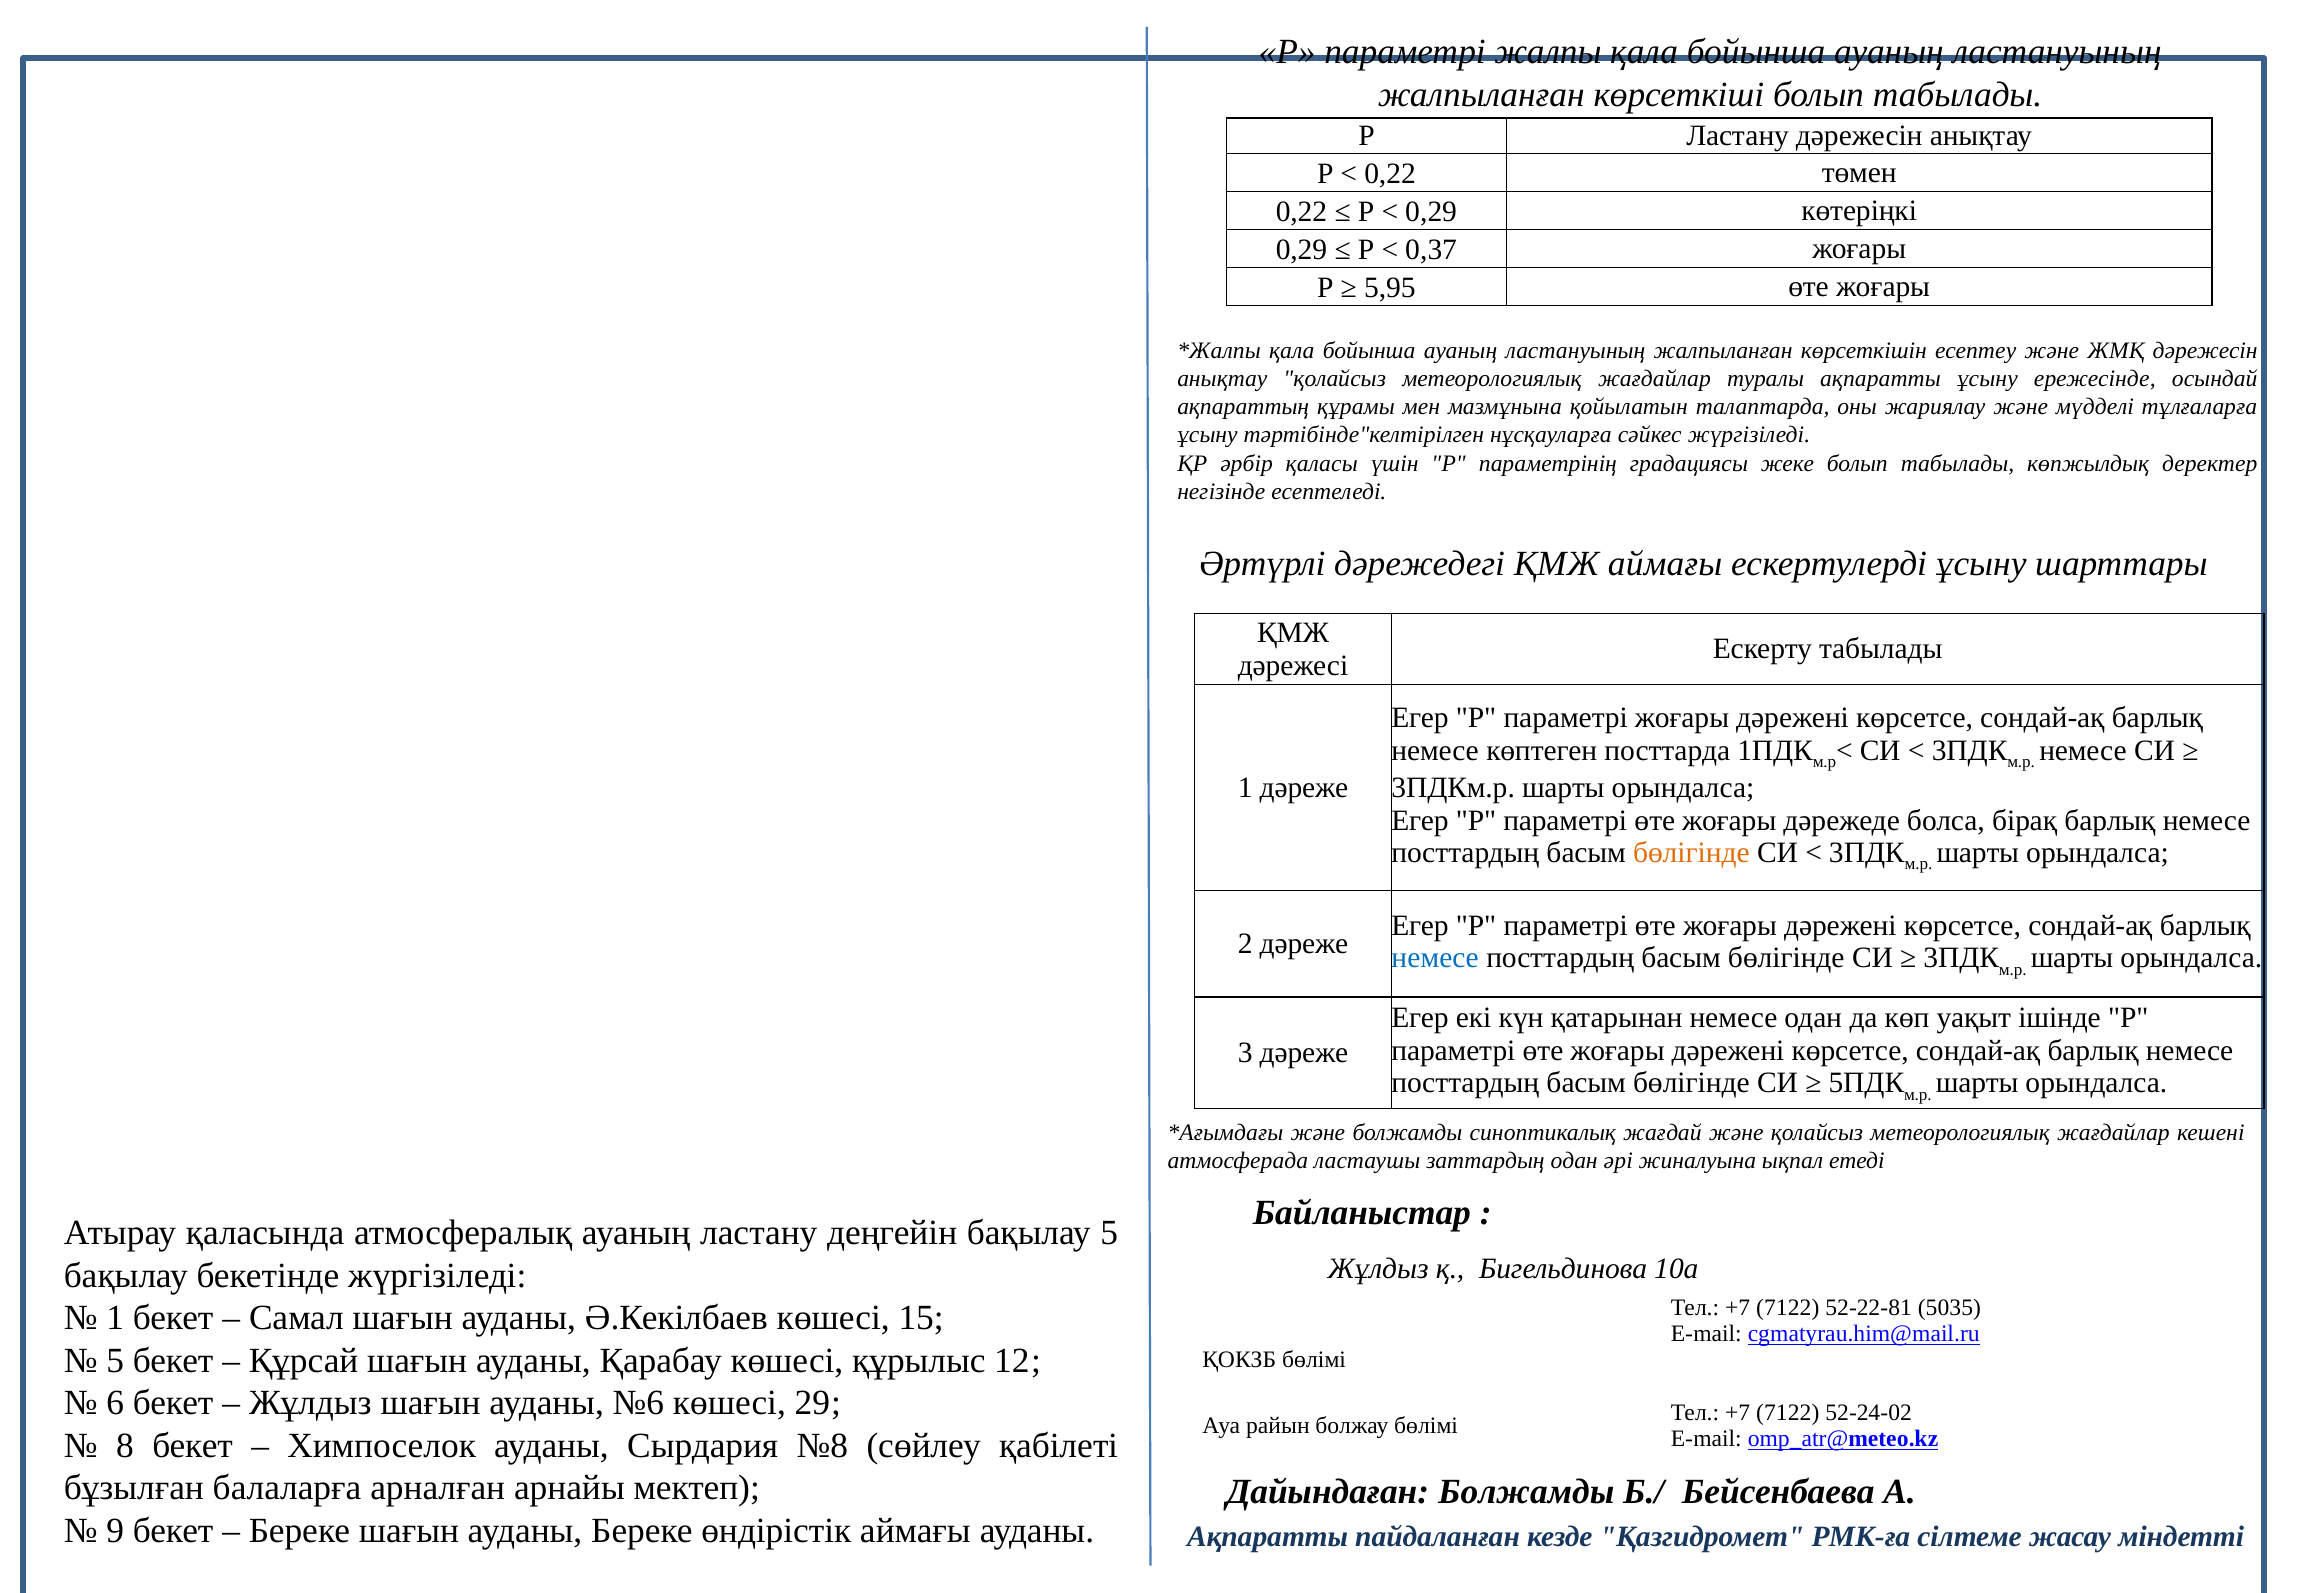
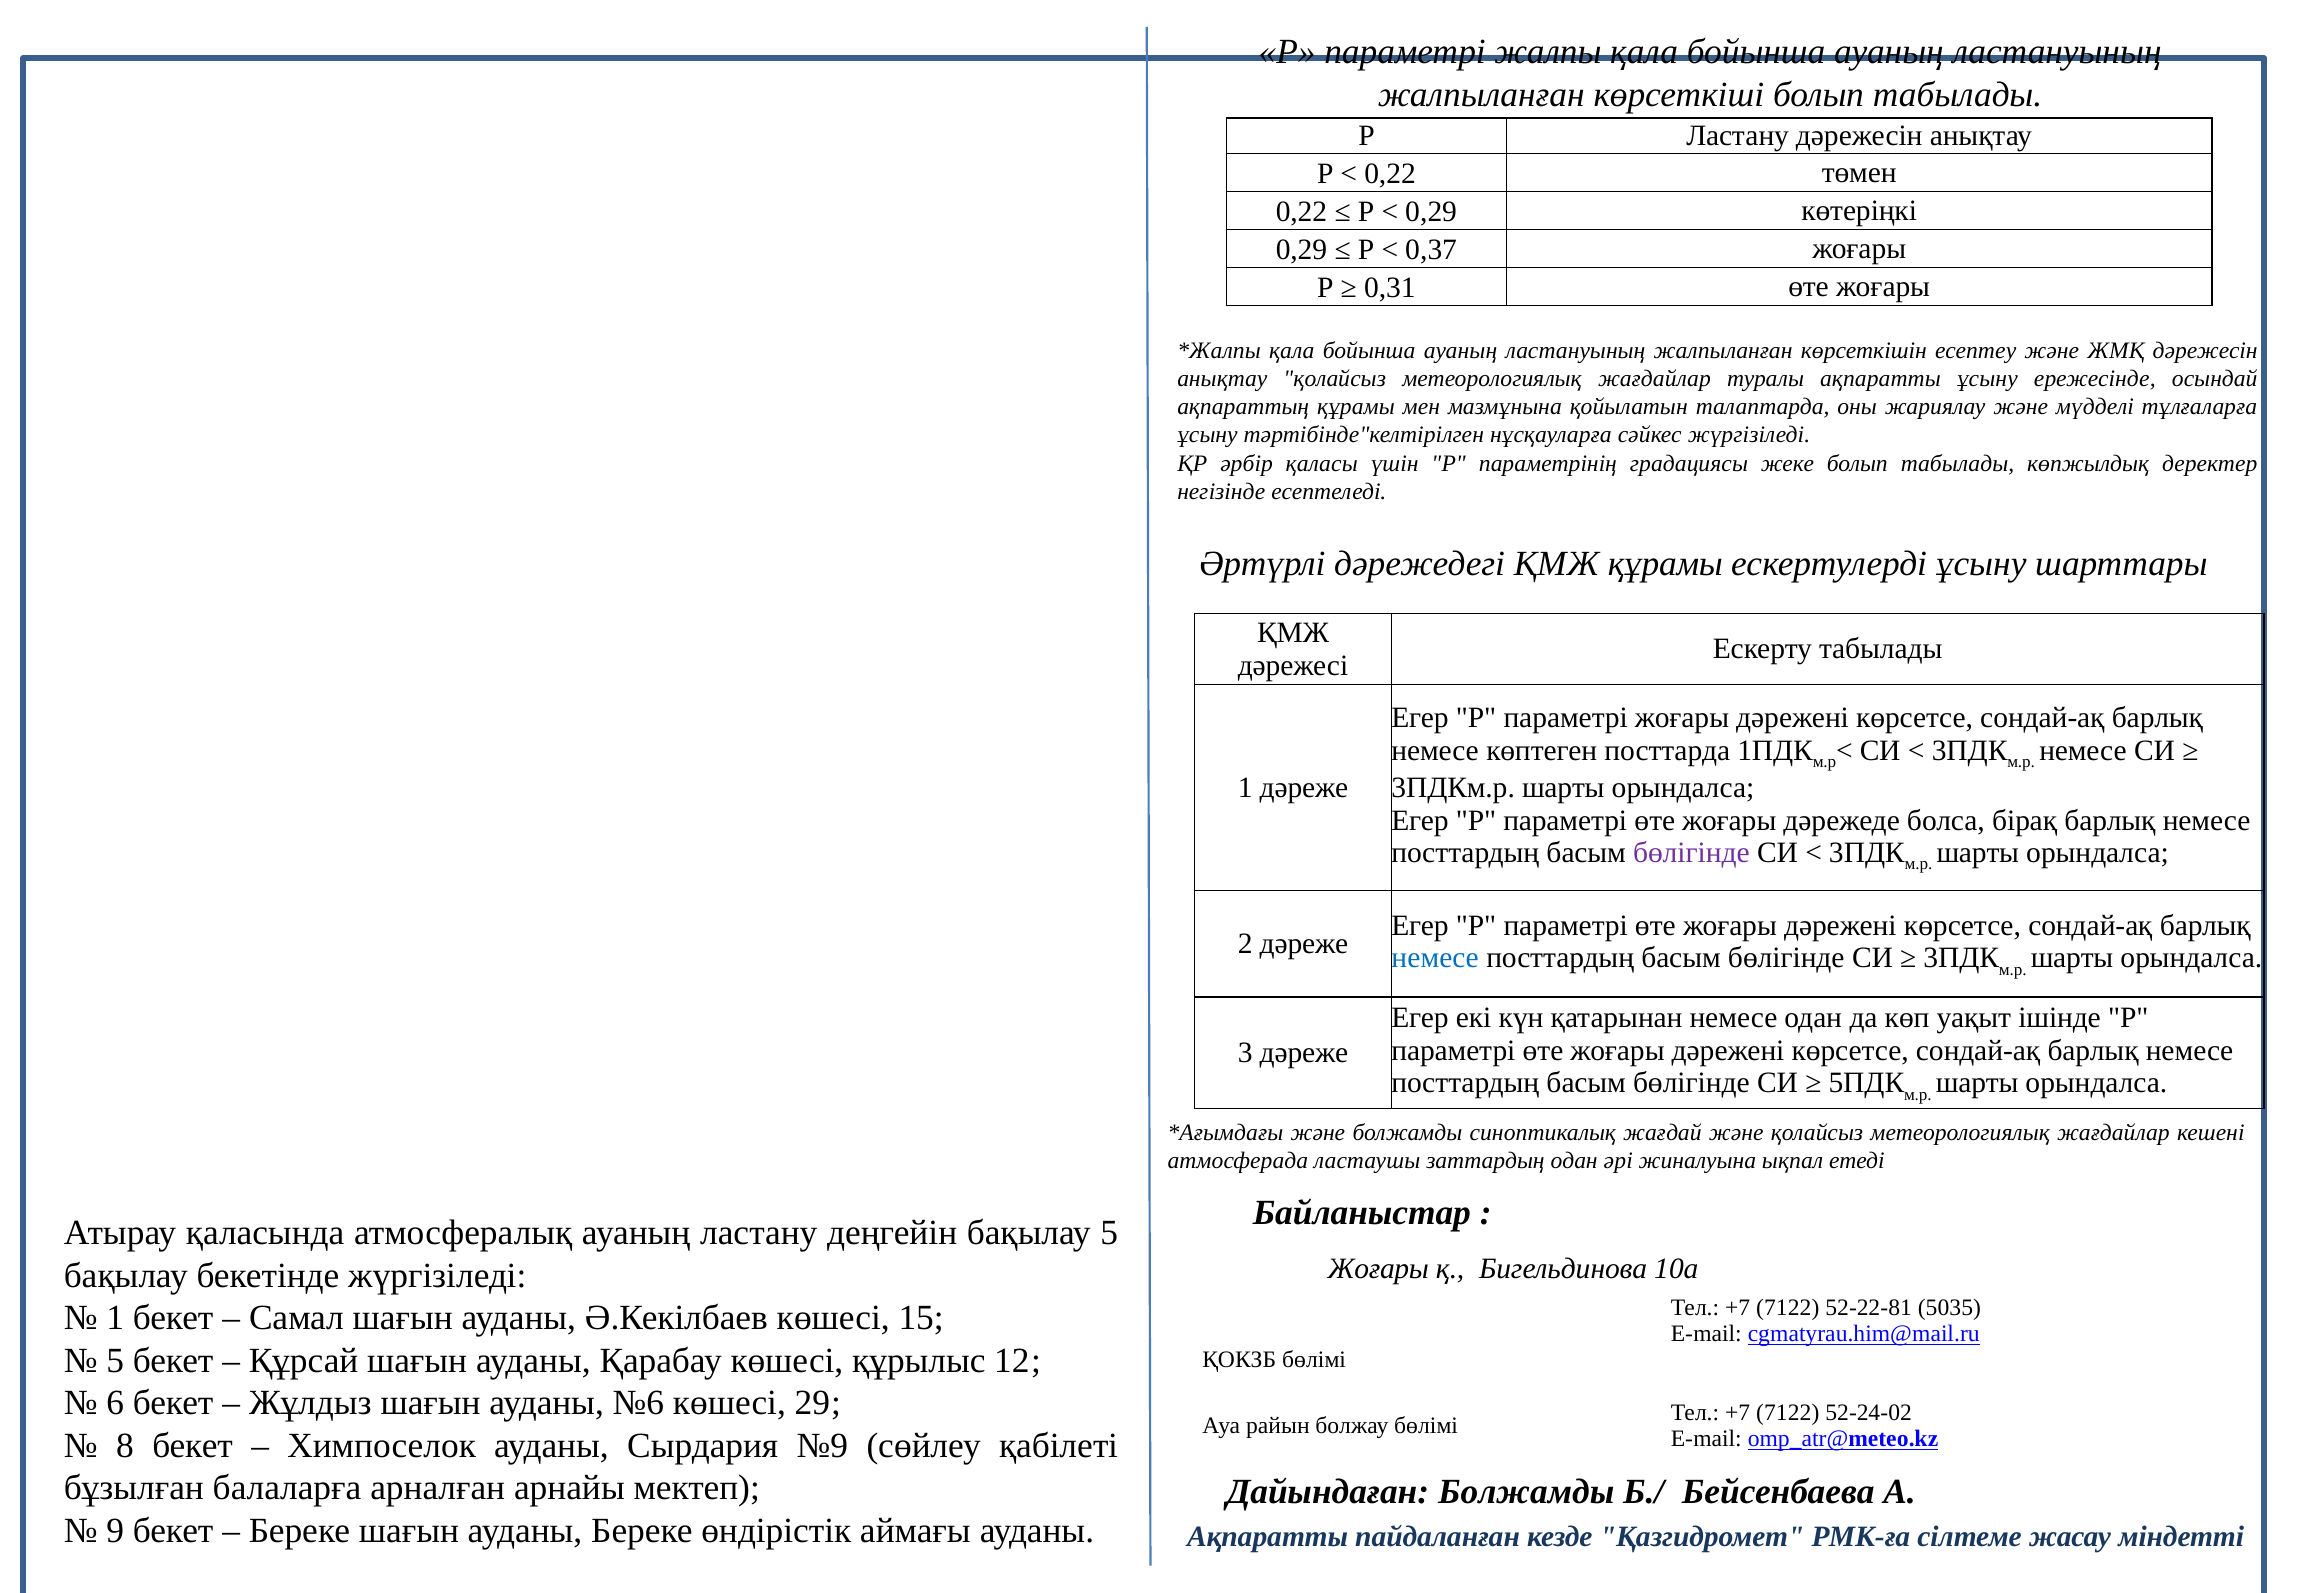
5,95: 5,95 -> 0,31 (1390, 288)
ҚМЖ аймағы: аймағы -> құрамы (1665, 564)
бөлігінде colour: orange -> purple (1691, 853)
Жұлдыз: Жұлдыз -> Жоғары (1378, 1269)
№8: №8 -> №9 (822, 1446)
